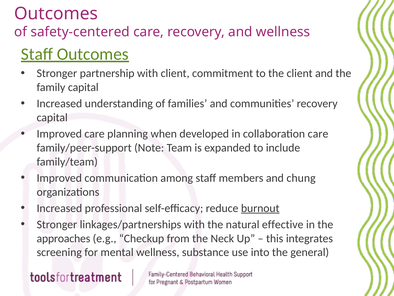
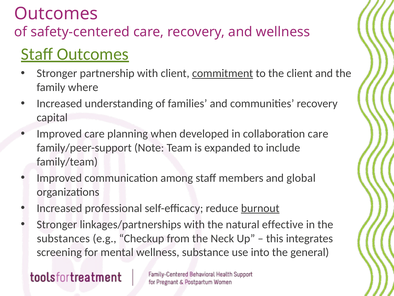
commitment underline: none -> present (223, 73)
family capital: capital -> where (83, 87)
chung: chung -> global (301, 178)
approaches: approaches -> substances (63, 238)
